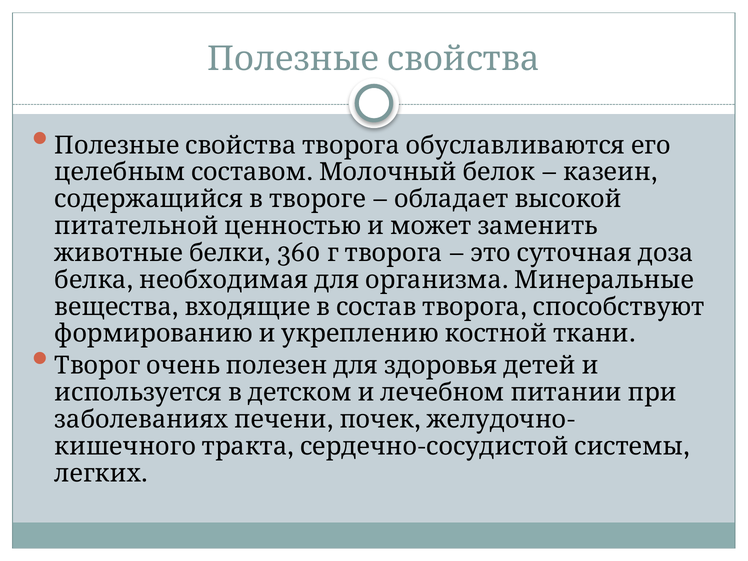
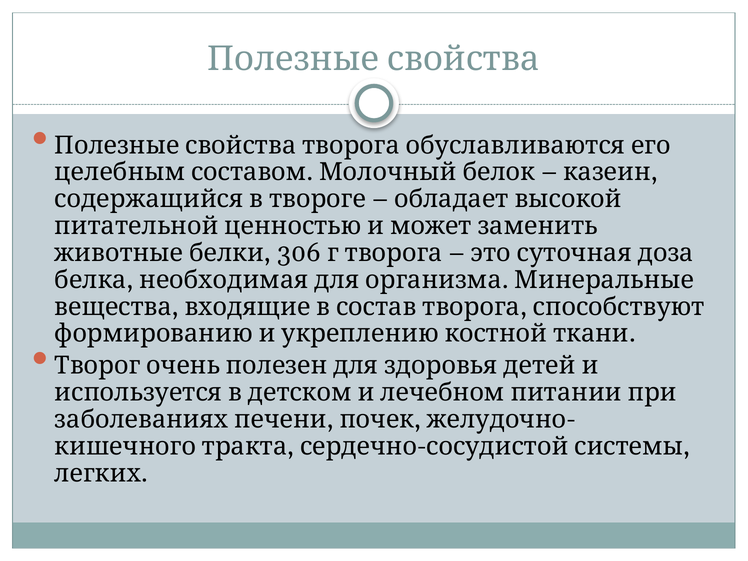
360: 360 -> 306 (299, 253)
